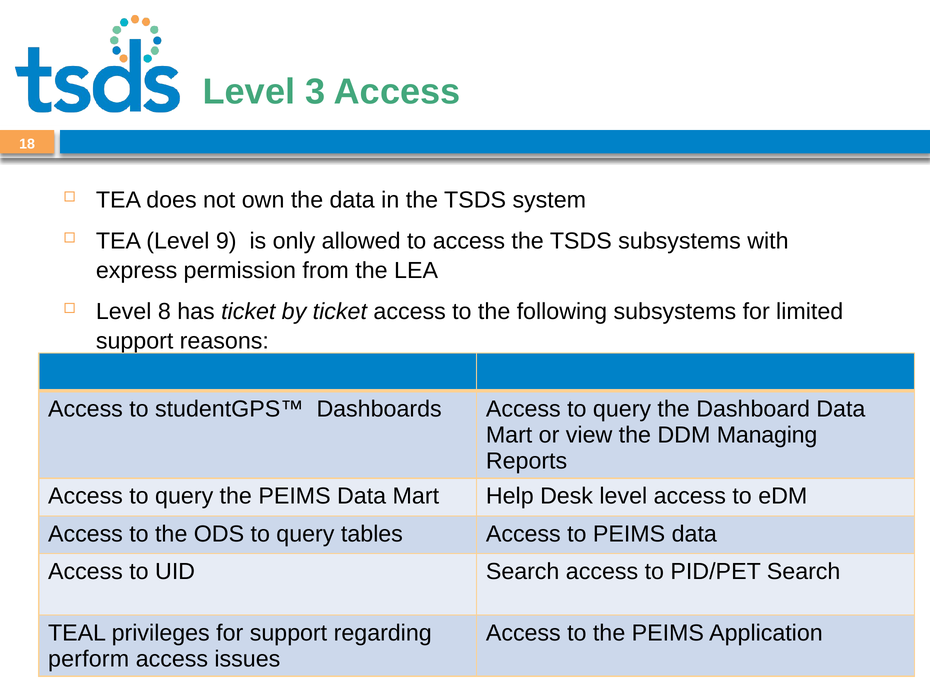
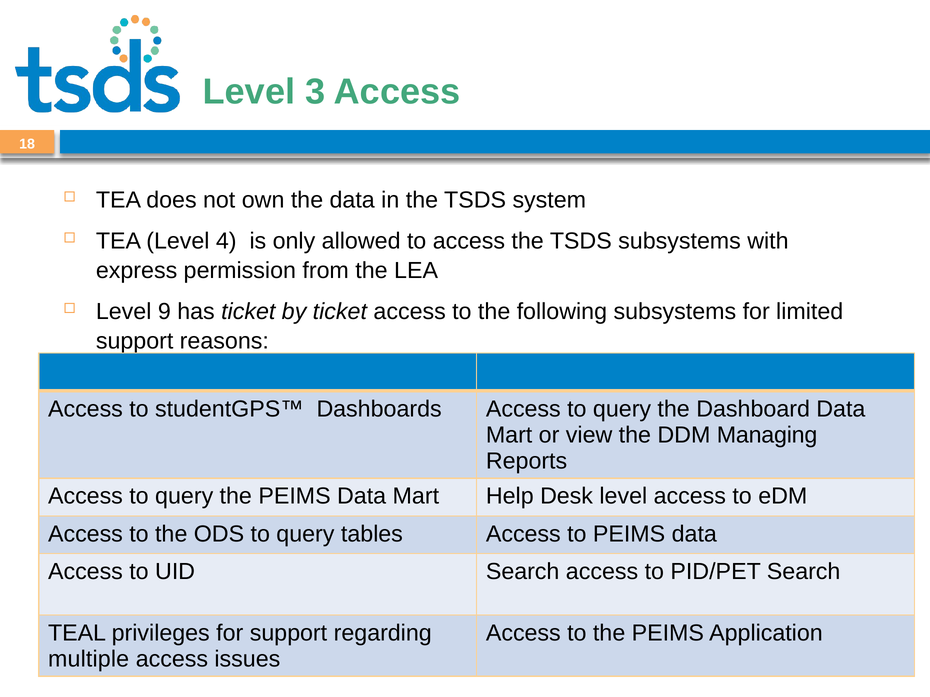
9: 9 -> 4 (226, 241)
8: 8 -> 9 (164, 312)
perform: perform -> multiple (89, 659)
